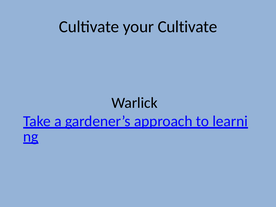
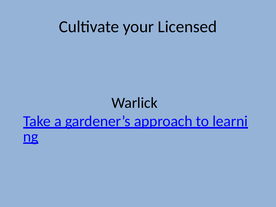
your Cultivate: Cultivate -> Licensed (187, 27)
